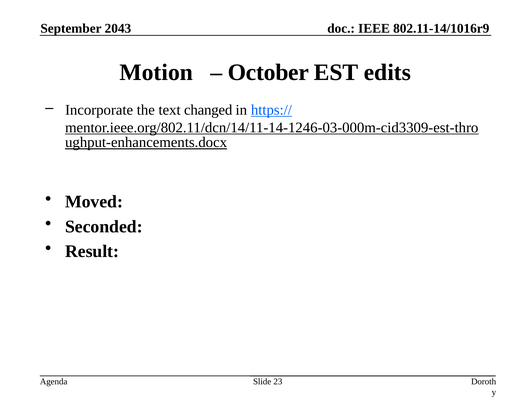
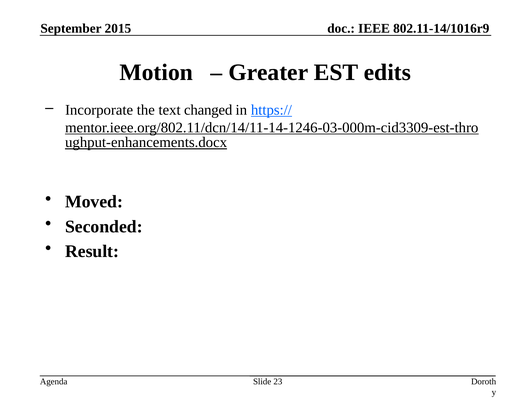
2043: 2043 -> 2015 (118, 28)
October: October -> Greater (268, 72)
